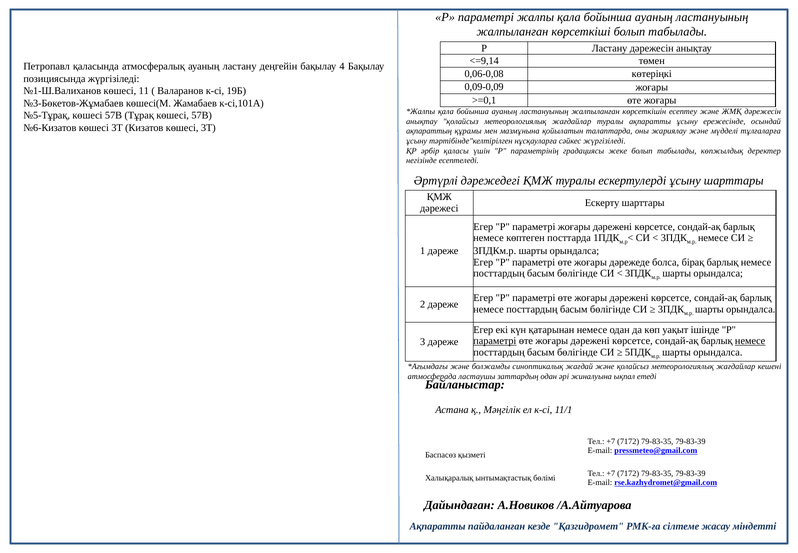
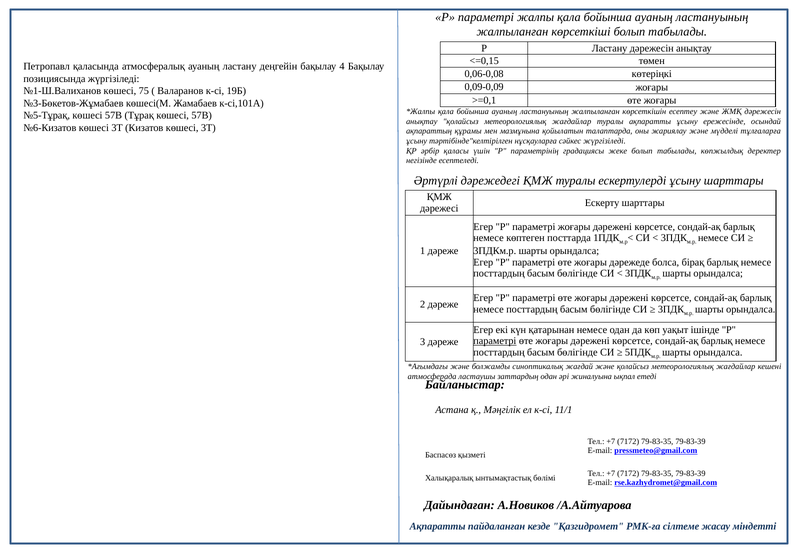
<=9,14: <=9,14 -> <=0,15 (484, 61)
11: 11 -> 75 (144, 91)
немесе underline: present -> none (750, 341)
